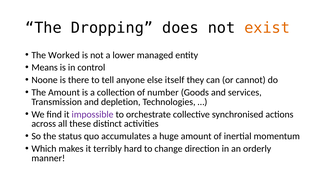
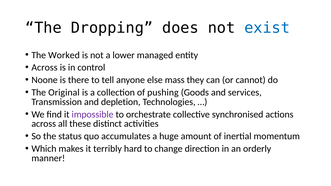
exist colour: orange -> blue (267, 28)
Means: Means -> Across (45, 68)
itself: itself -> mass (175, 80)
The Amount: Amount -> Original (64, 93)
number: number -> pushing (163, 93)
